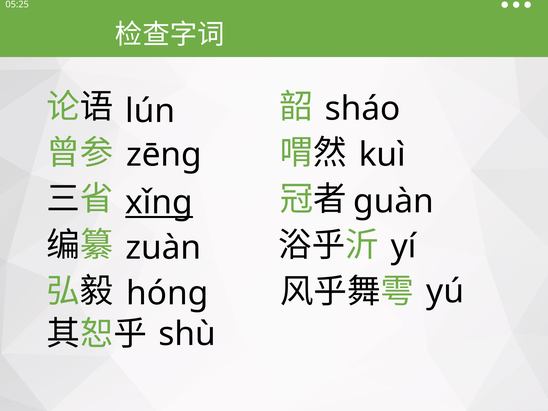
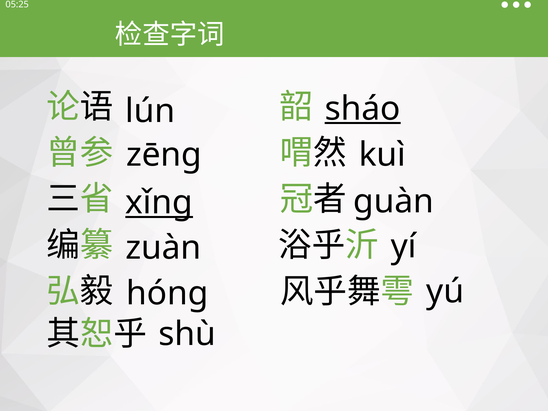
sháo underline: none -> present (363, 109)
